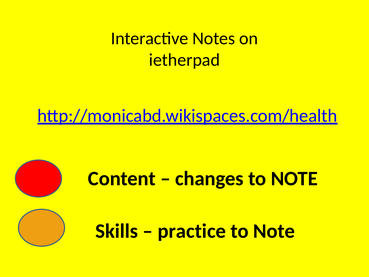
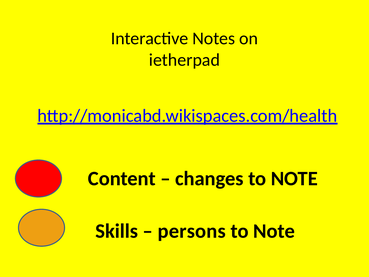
practice: practice -> persons (192, 231)
